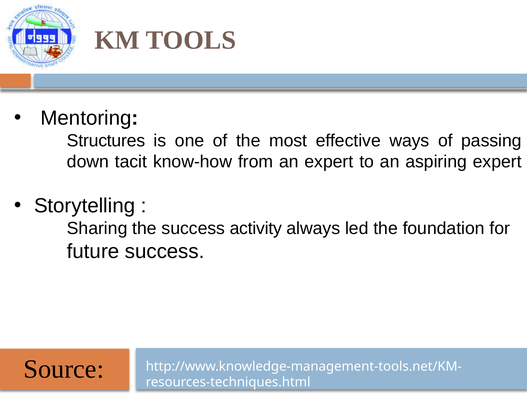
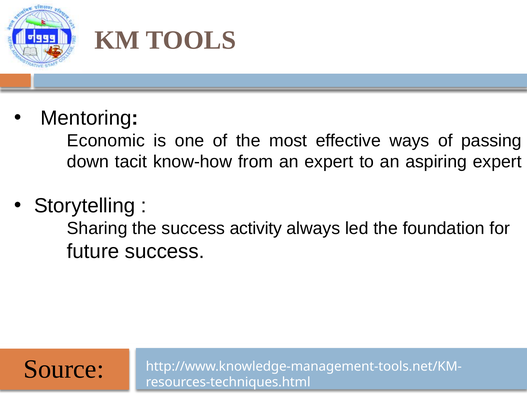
Structures: Structures -> Economic (106, 141)
